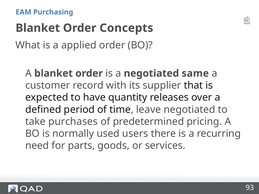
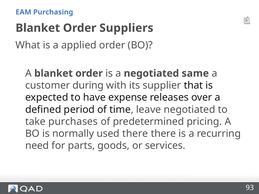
Concepts: Concepts -> Suppliers (126, 28)
record: record -> during (88, 86)
quantity: quantity -> expense (128, 98)
used users: users -> there (135, 134)
